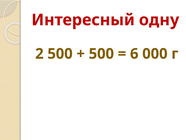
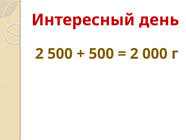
одну: одну -> день (159, 20)
6: 6 -> 2 (134, 54)
